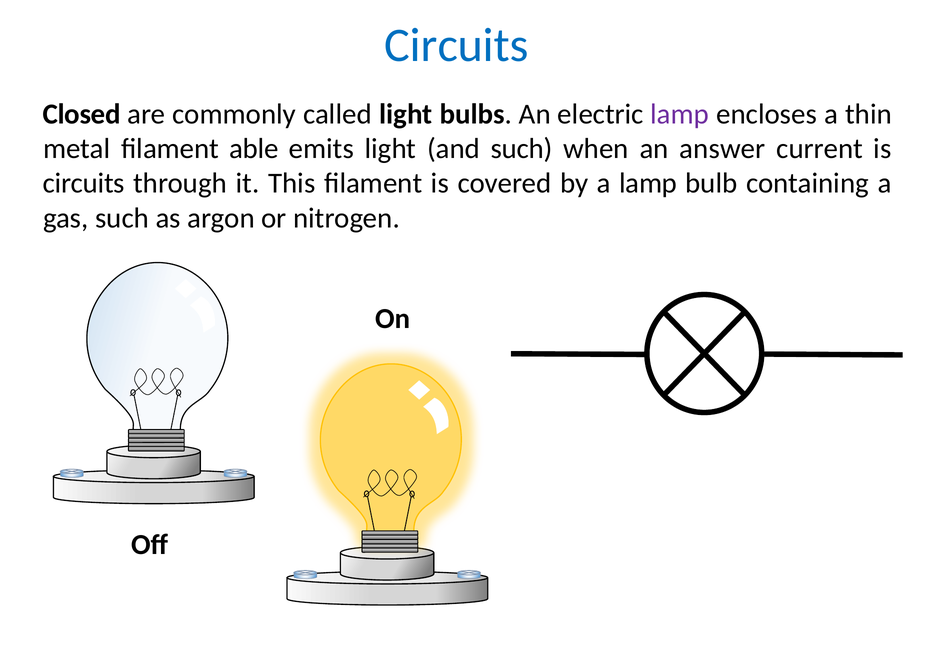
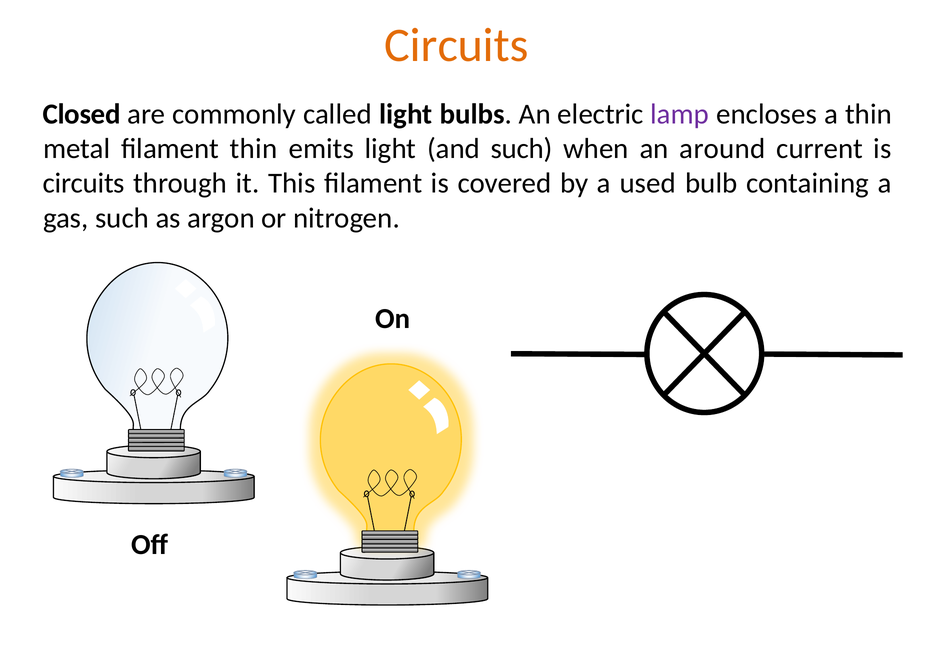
Circuits colour: blue -> orange (457, 45)
filament able: able -> thin (254, 149)
answer: answer -> around (722, 149)
a lamp: lamp -> used (648, 184)
